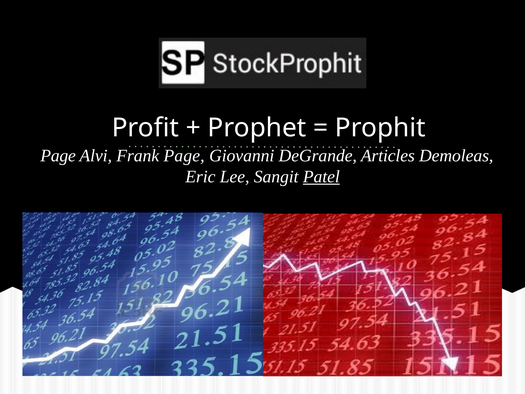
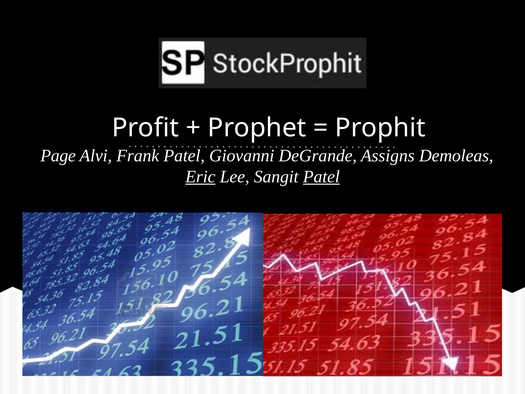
Frank Page: Page -> Patel (184, 156)
Articles: Articles -> Assigns (388, 156)
Eric underline: none -> present (200, 177)
